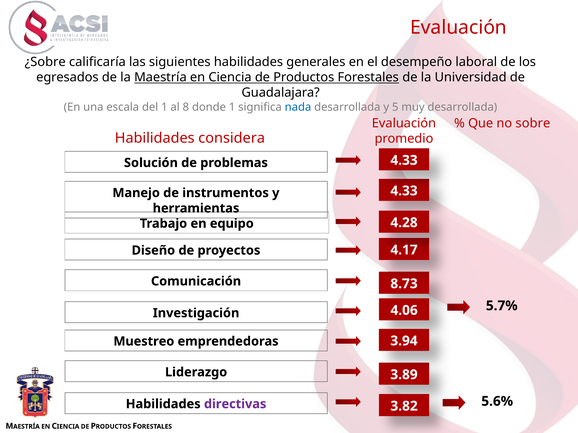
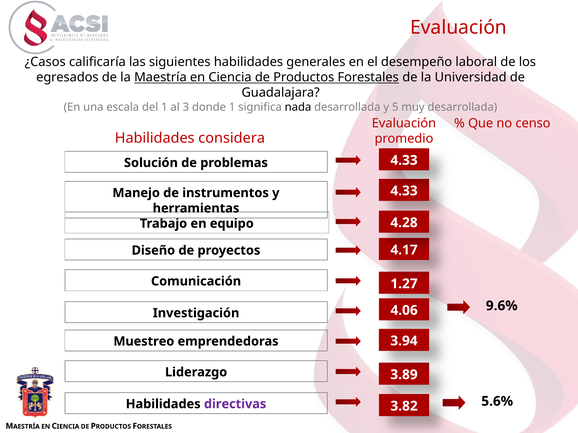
¿Sobre: ¿Sobre -> ¿Casos (45, 62)
8: 8 -> 3 (186, 107)
nada colour: blue -> black (298, 107)
sobre: sobre -> censo (533, 123)
8.73: 8.73 -> 1.27 (404, 284)
5.7%: 5.7% -> 9.6% (502, 306)
